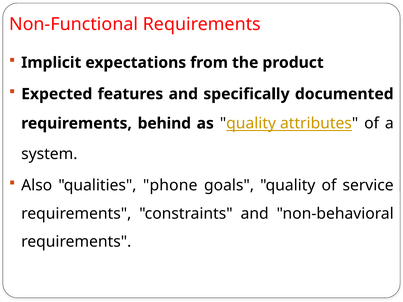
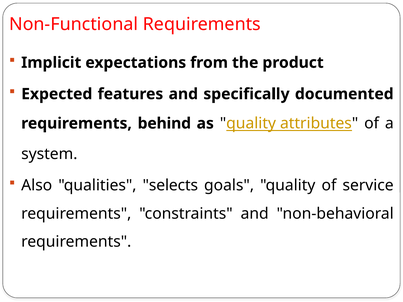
phone: phone -> selects (170, 186)
